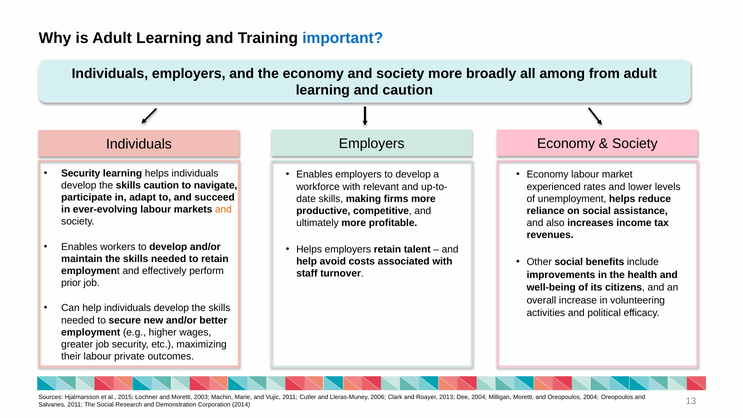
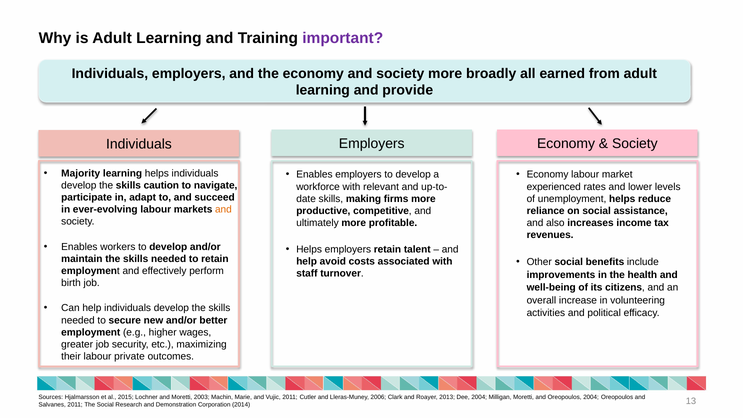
important colour: blue -> purple (343, 38)
among: among -> earned (562, 74)
and caution: caution -> provide (408, 90)
Security: Security -> Majority (81, 173)
prior: prior -> birth (71, 283)
